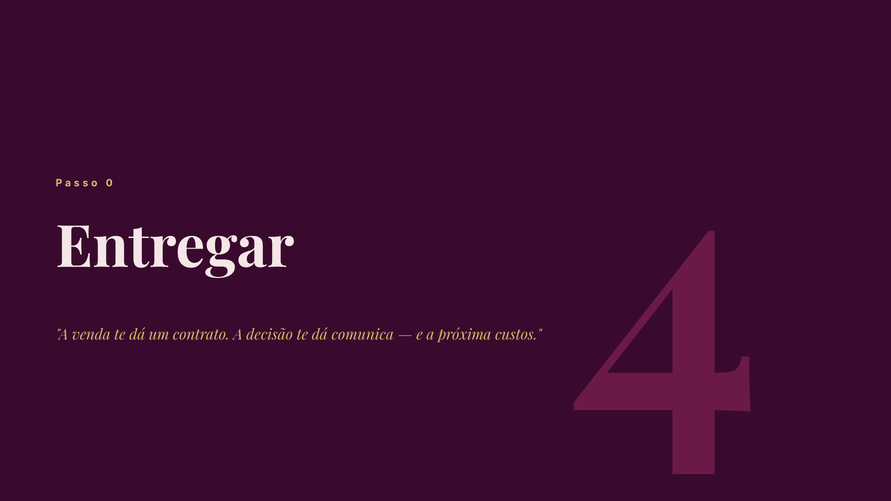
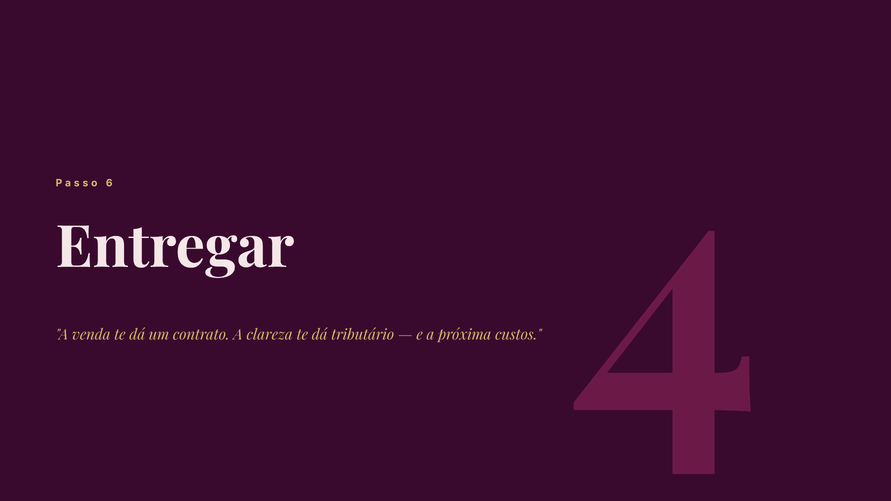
0: 0 -> 6 (109, 183)
decisão: decisão -> clareza (270, 335)
comunica: comunica -> tributário (363, 335)
